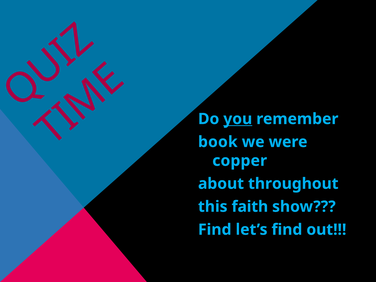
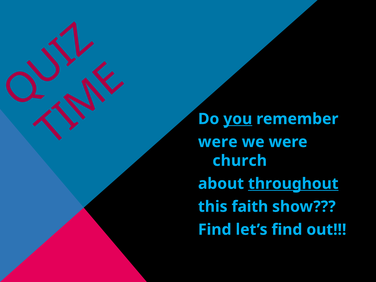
book: book -> were (218, 142)
copper: copper -> church (240, 161)
throughout underline: none -> present (293, 184)
